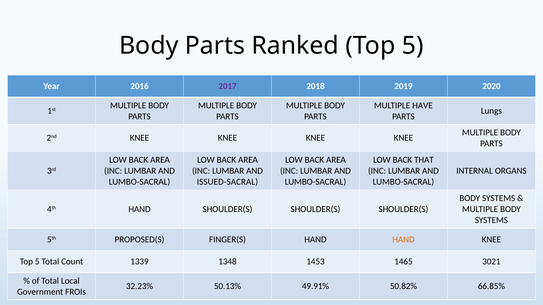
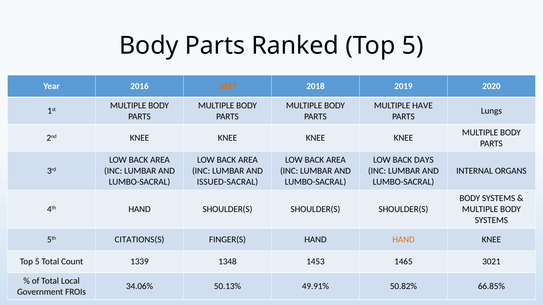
2017 colour: purple -> orange (228, 86)
THAT: THAT -> DAYS (424, 160)
PROPOSED(S: PROPOSED(S -> CITATIONS(S (139, 240)
32.23%: 32.23% -> 34.06% (140, 287)
